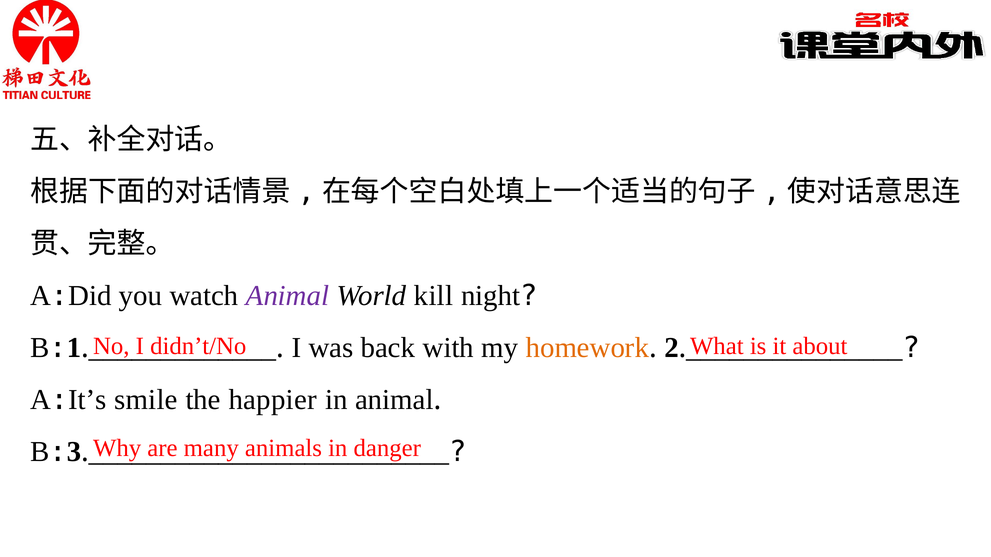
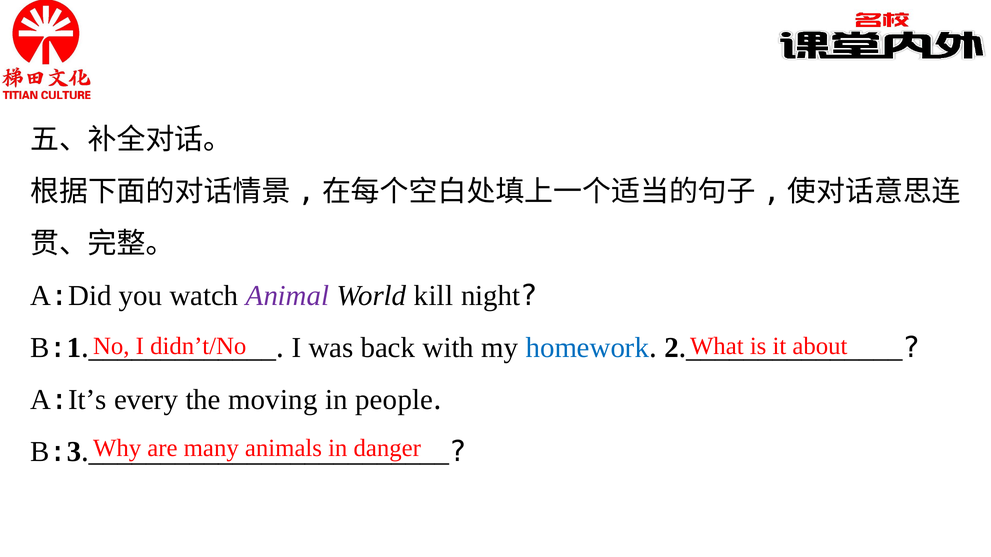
homework colour: orange -> blue (587, 348)
smile: smile -> every (146, 400)
happier: happier -> moving (273, 400)
in animal: animal -> people (394, 400)
